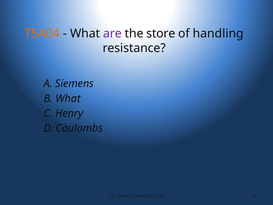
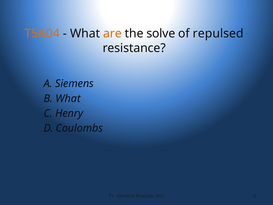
are colour: purple -> orange (112, 33)
store: store -> solve (161, 33)
handling: handling -> repulsed (218, 33)
